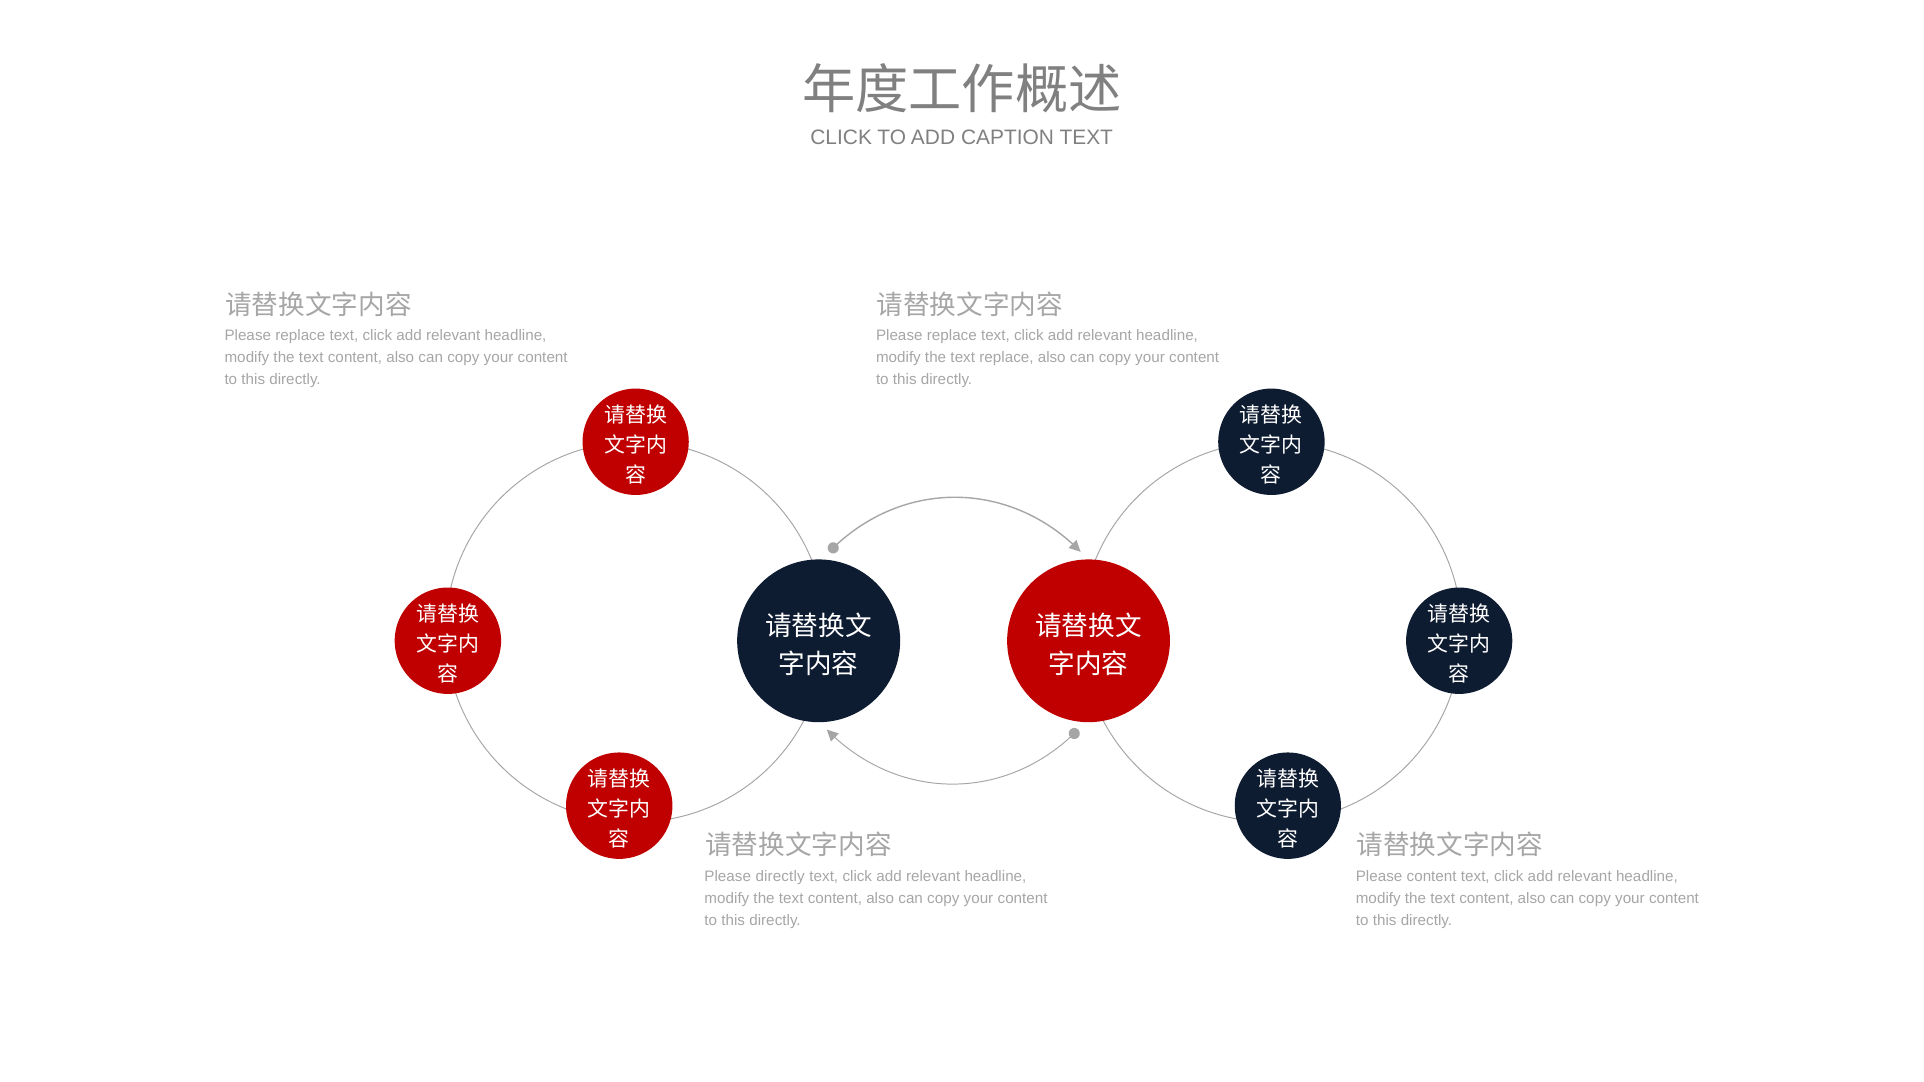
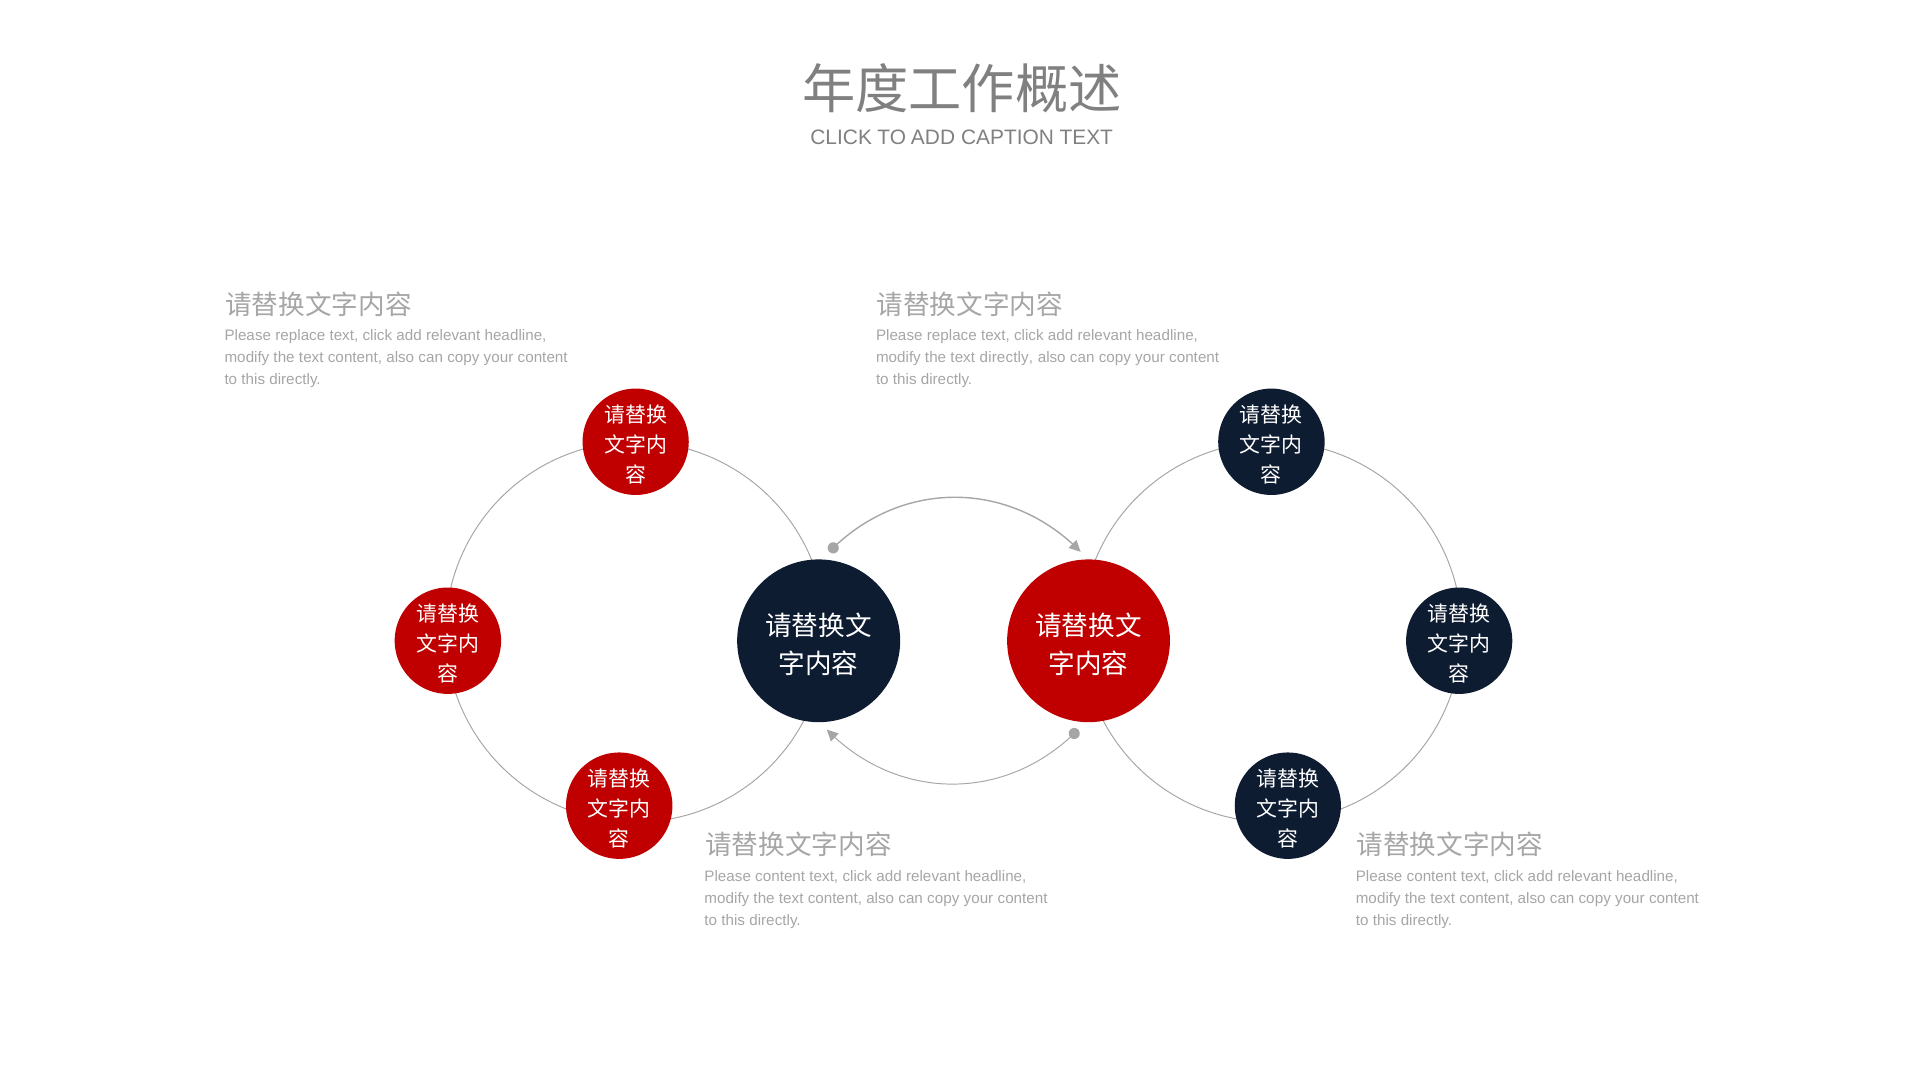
text replace: replace -> directly (1006, 358)
directly: directly -> content (780, 877)
